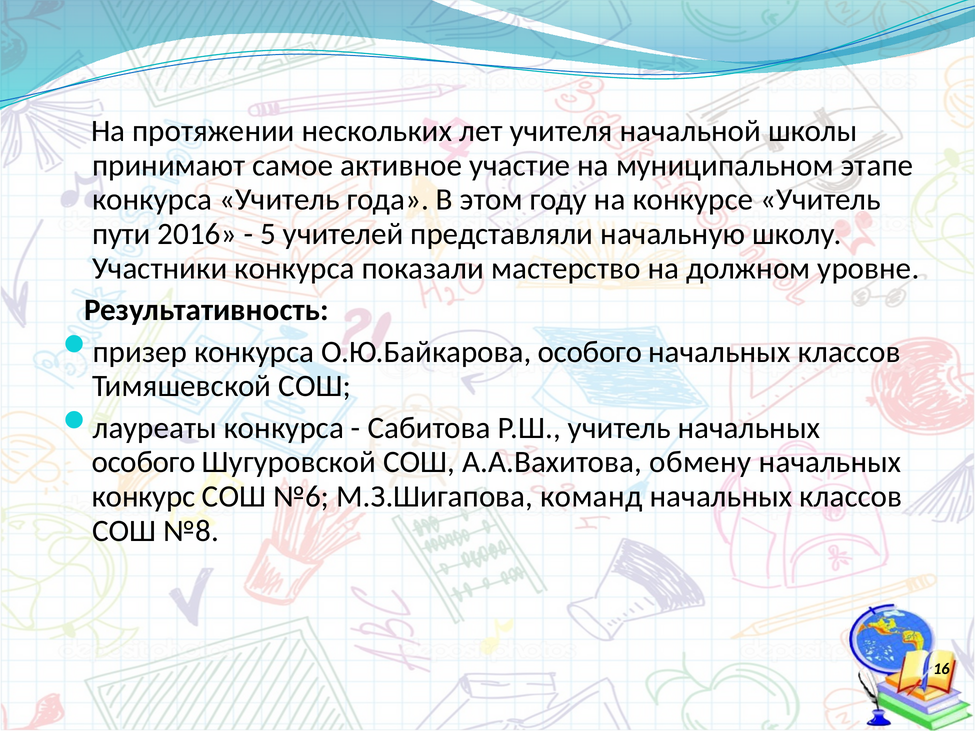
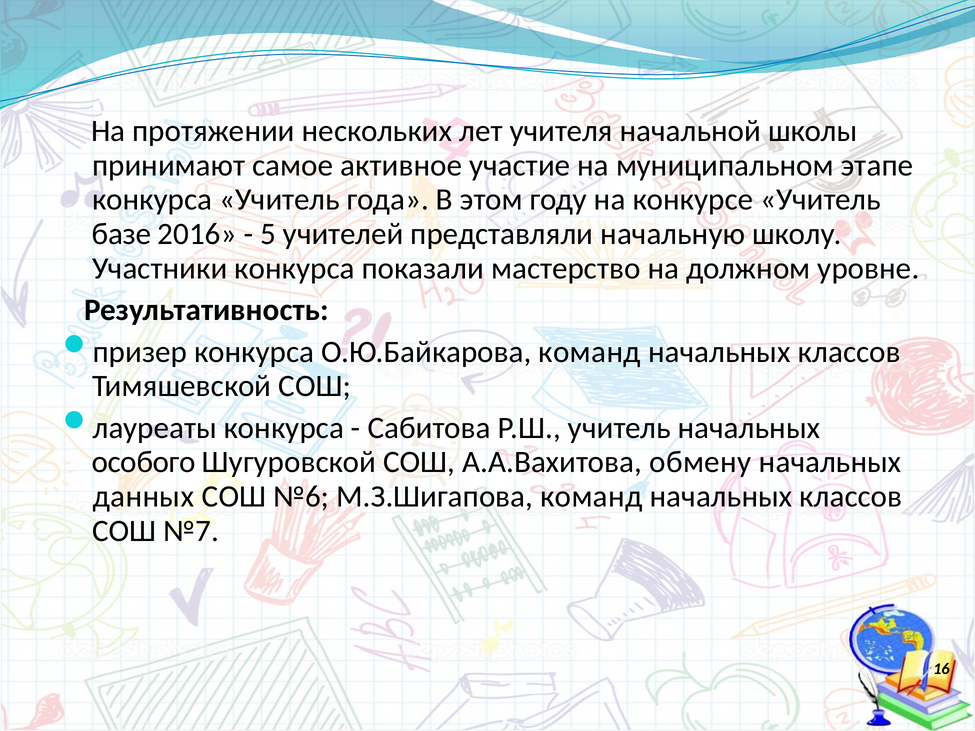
пути: пути -> базе (121, 234)
О.Ю.Байкарова особого: особого -> команд (590, 352)
конкурс: конкурс -> данных (143, 497)
№8: №8 -> №7 (191, 531)
